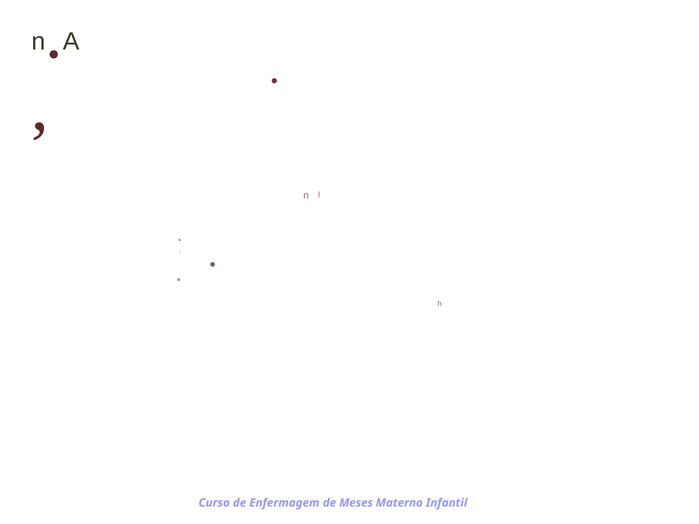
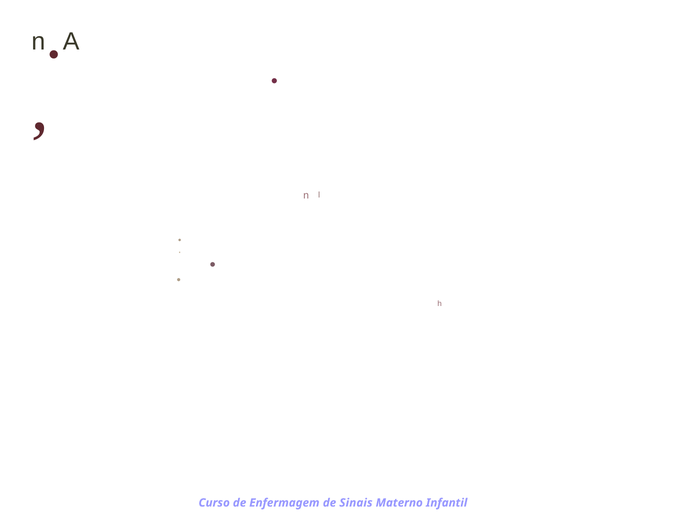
Meses: Meses -> Sinais (356, 503)
